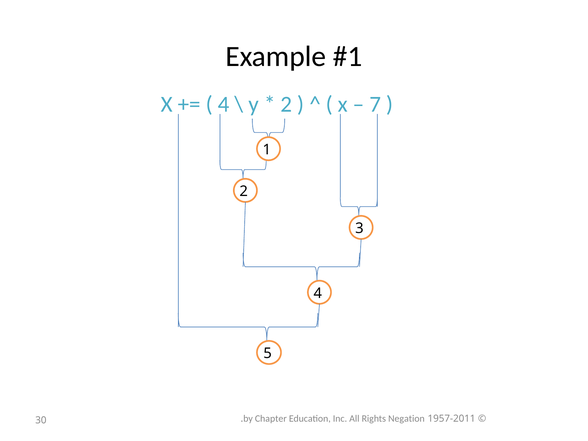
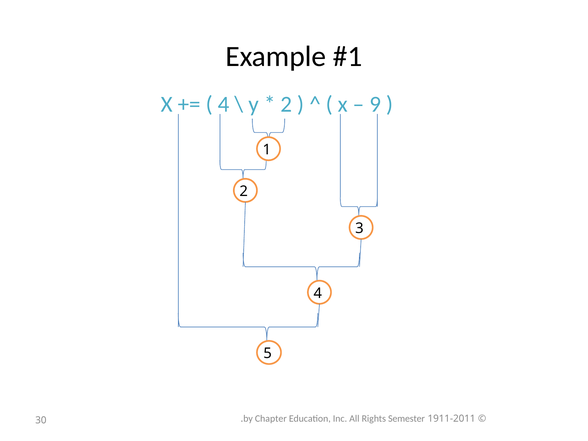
7: 7 -> 9 (375, 104)
Negation: Negation -> Semester (407, 419)
1957-2011: 1957-2011 -> 1911-2011 (452, 419)
